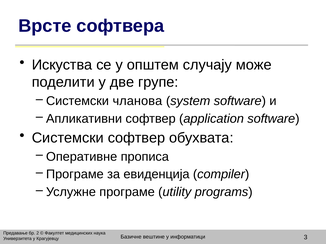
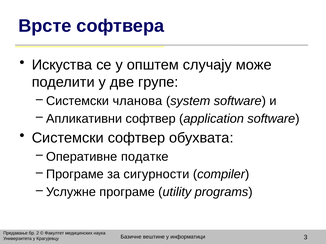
прописа: прописа -> податке (145, 157)
евиденција: евиденција -> сигурности (156, 175)
